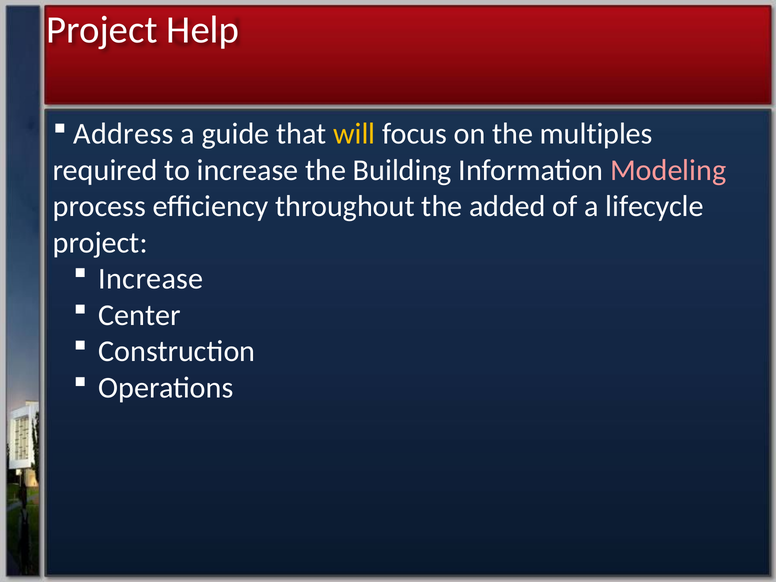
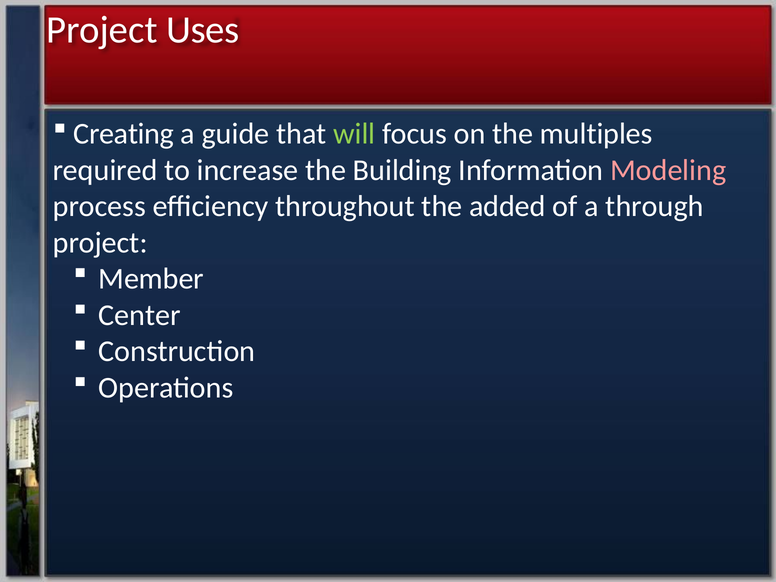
Help: Help -> Uses (203, 30)
Address: Address -> Creating (124, 134)
will colour: yellow -> light green (354, 134)
lifecycle: lifecycle -> through (655, 206)
Increase: Increase -> Member (151, 279)
